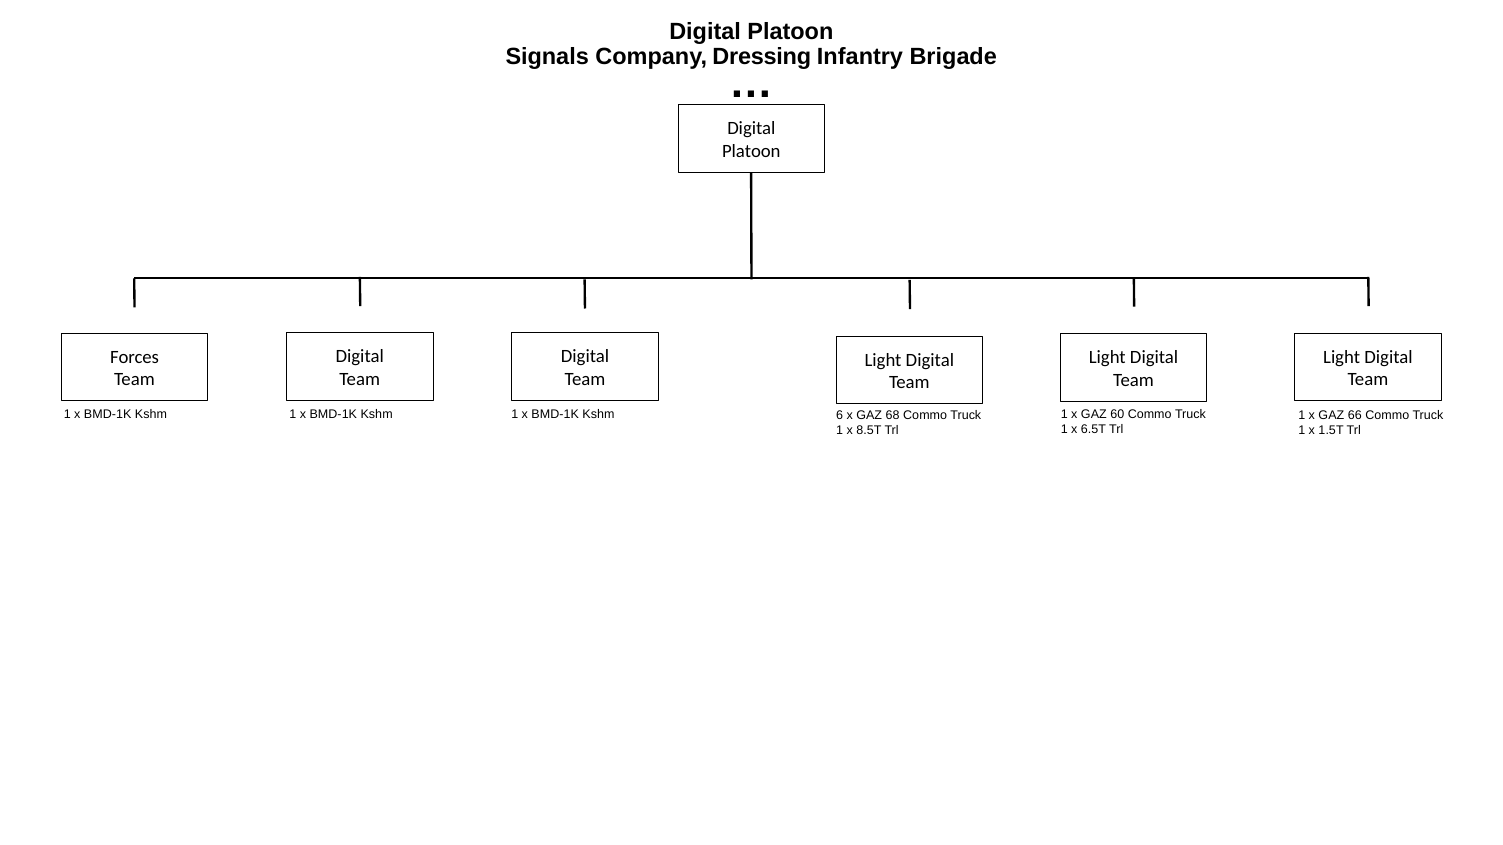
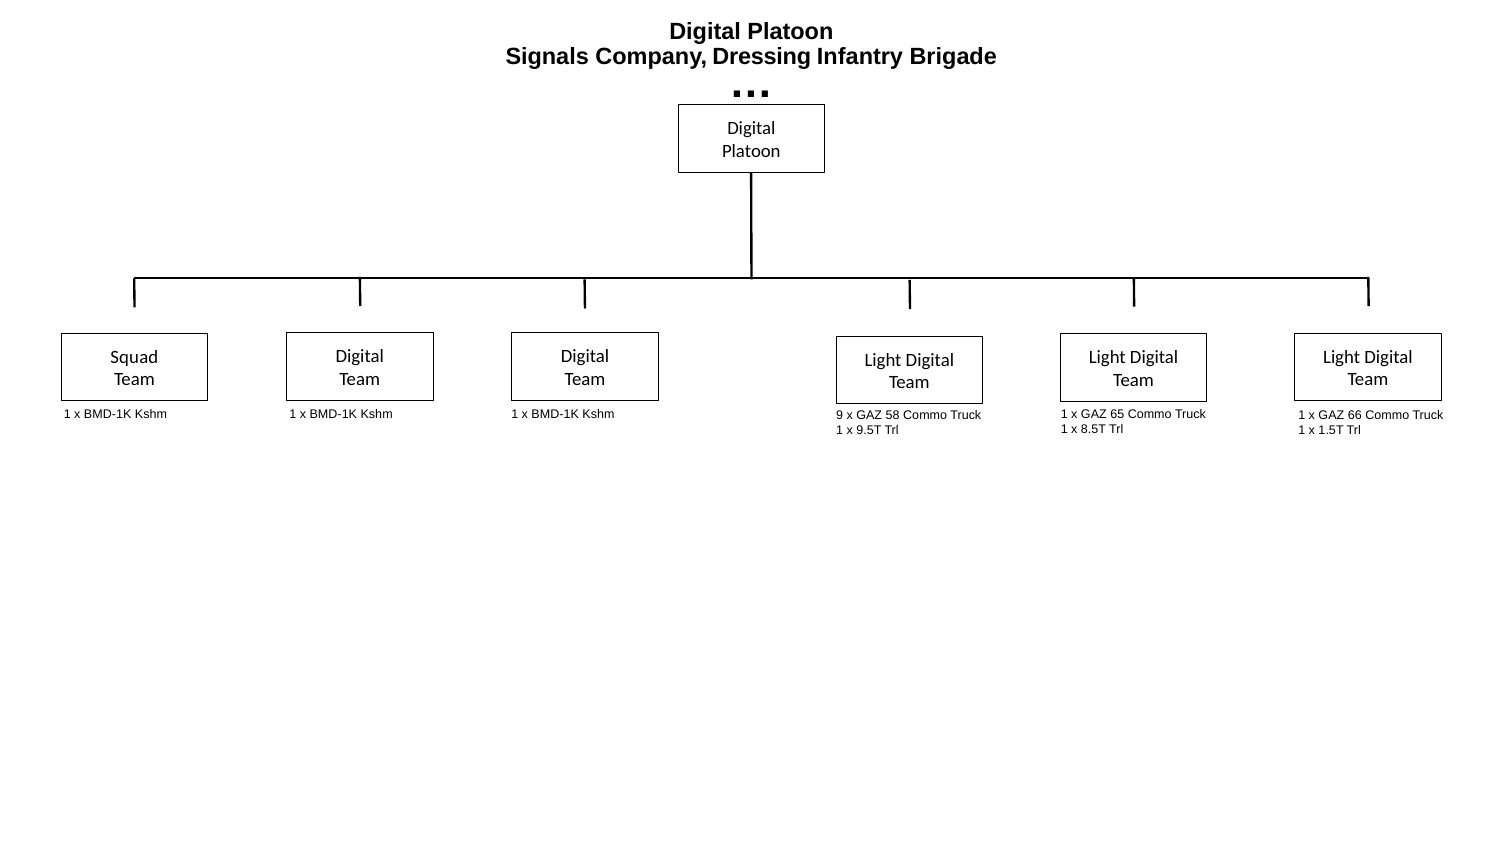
Forces: Forces -> Squad (134, 357)
6: 6 -> 9 (840, 415)
68: 68 -> 58 (893, 415)
60: 60 -> 65 (1117, 414)
6.5T: 6.5T -> 8.5T (1094, 429)
8.5T: 8.5T -> 9.5T (869, 430)
